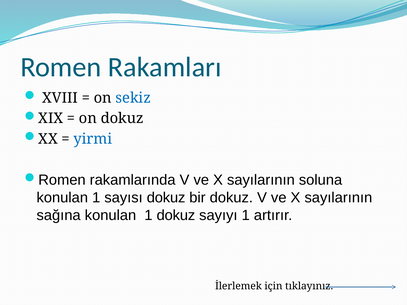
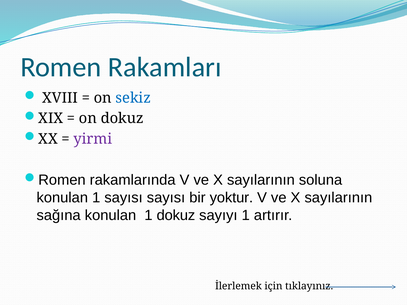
yirmi colour: blue -> purple (93, 139)
sayısı dokuz: dokuz -> sayısı (166, 198)
bir dokuz: dokuz -> yoktur (231, 198)
